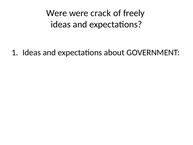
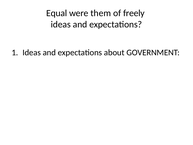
Were: Were -> Equal (57, 13)
crack: crack -> them (101, 13)
